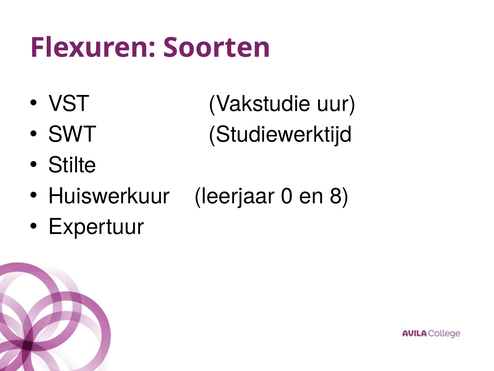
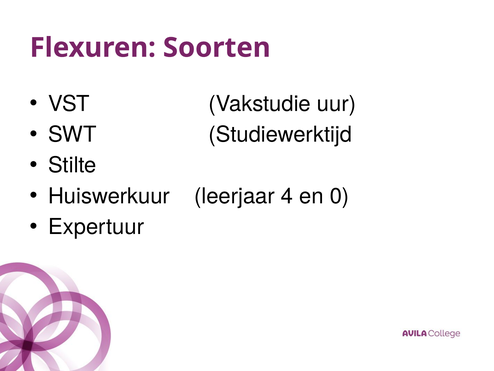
0: 0 -> 4 (287, 196)
8: 8 -> 0 (340, 196)
